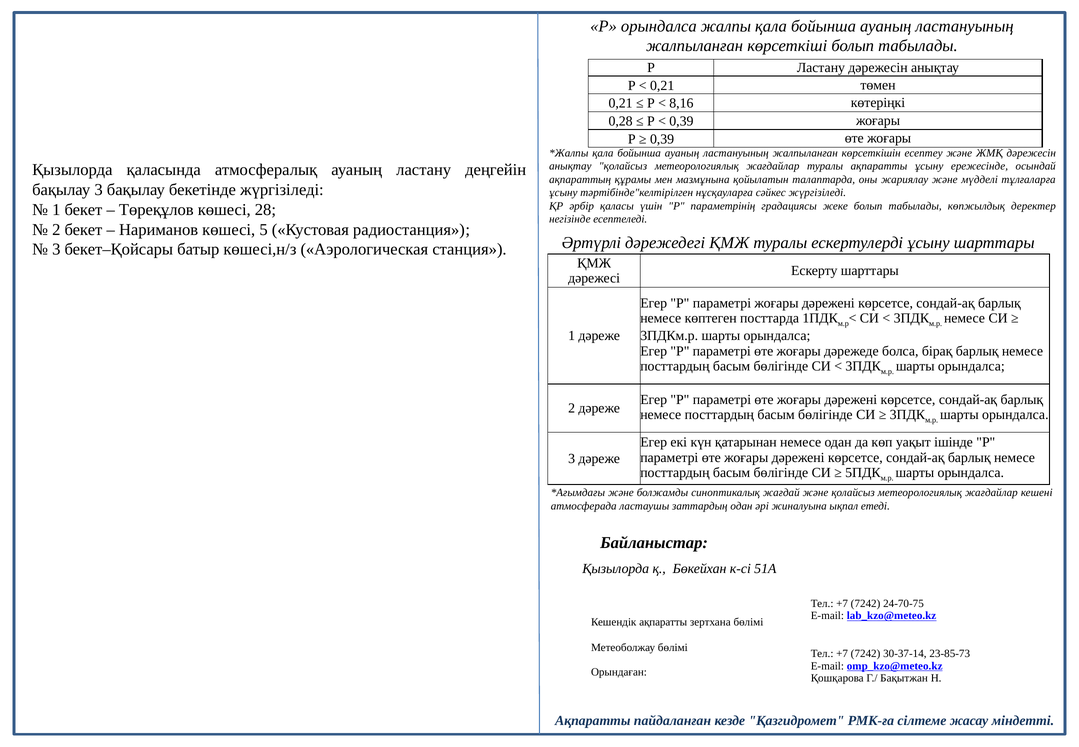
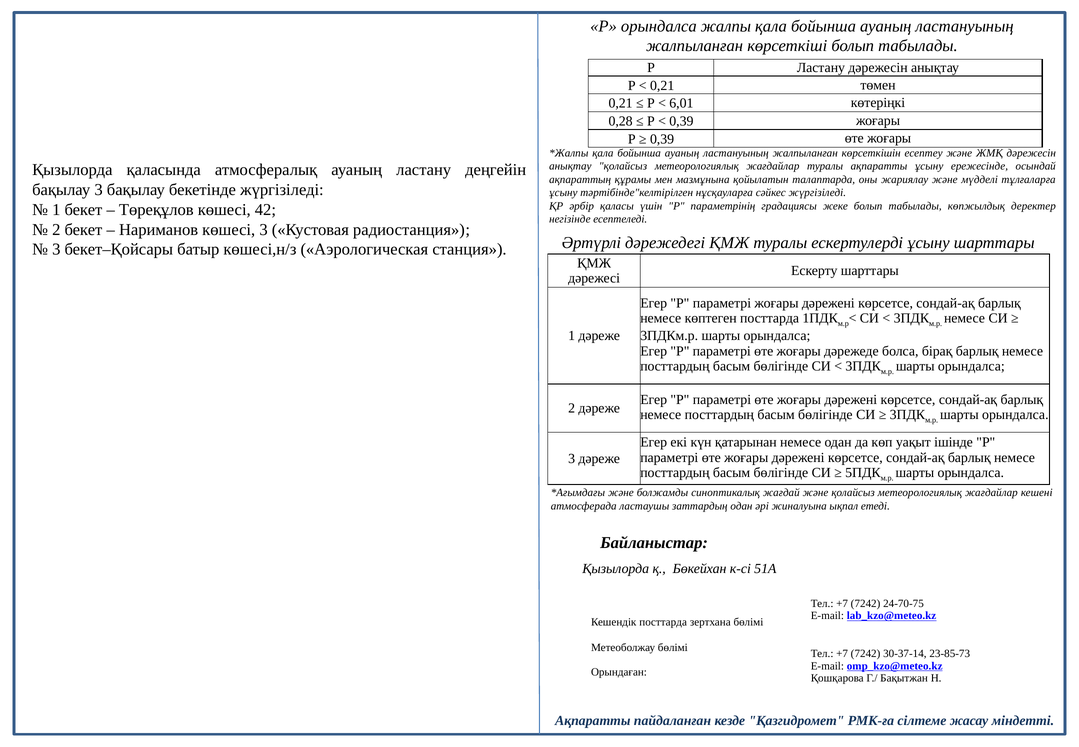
8,16: 8,16 -> 6,01 (681, 103)
28: 28 -> 42 (265, 210)
көшесі 5: 5 -> 3 (264, 230)
Кешендік ақпаратты: ақпаратты -> посттарда (663, 622)
